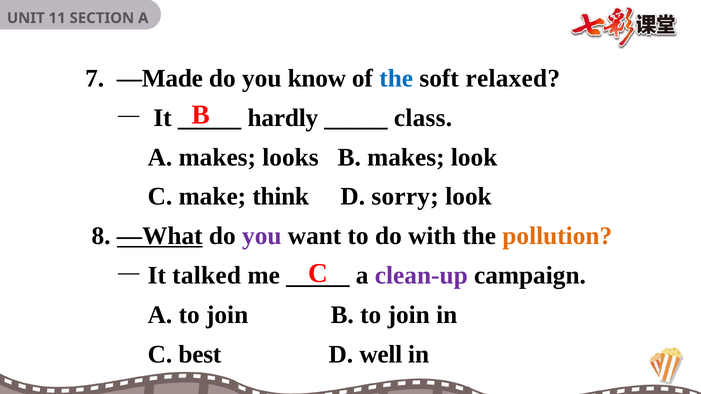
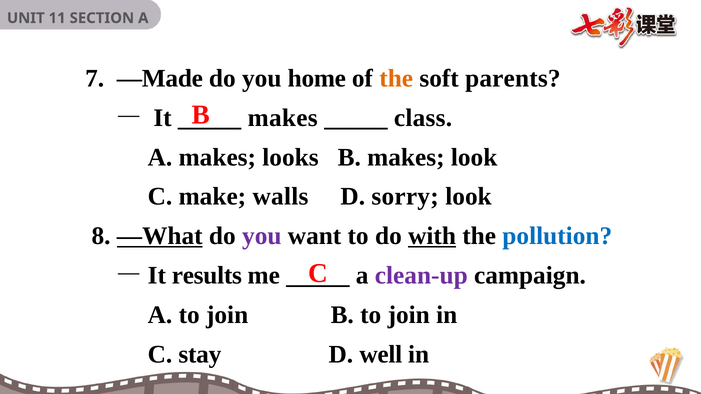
know: know -> home (317, 78)
the colour: blue -> orange (396, 78)
relaxed: relaxed -> parents (513, 78)
hardly: hardly -> makes (283, 118)
think: think -> walls (280, 197)
with underline: none -> present (432, 236)
pollution colour: orange -> blue (557, 236)
talked: talked -> results (207, 276)
best: best -> stay (200, 355)
